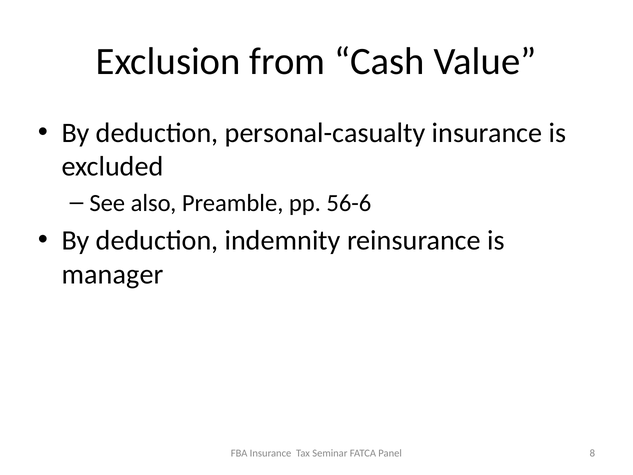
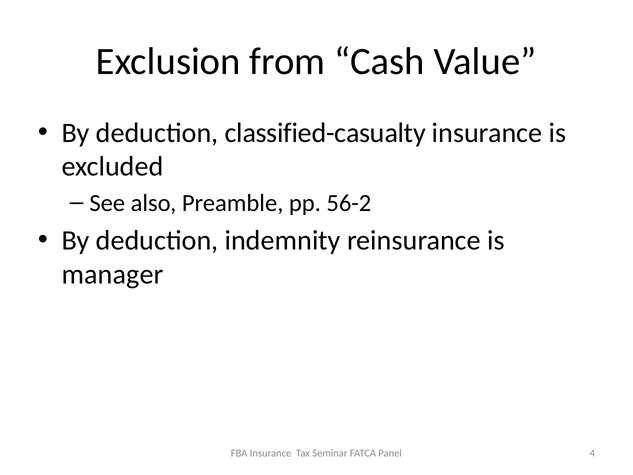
personal-casualty: personal-casualty -> classified-casualty (325, 133)
56-6: 56-6 -> 56-2 (349, 203)
8: 8 -> 4 (592, 453)
